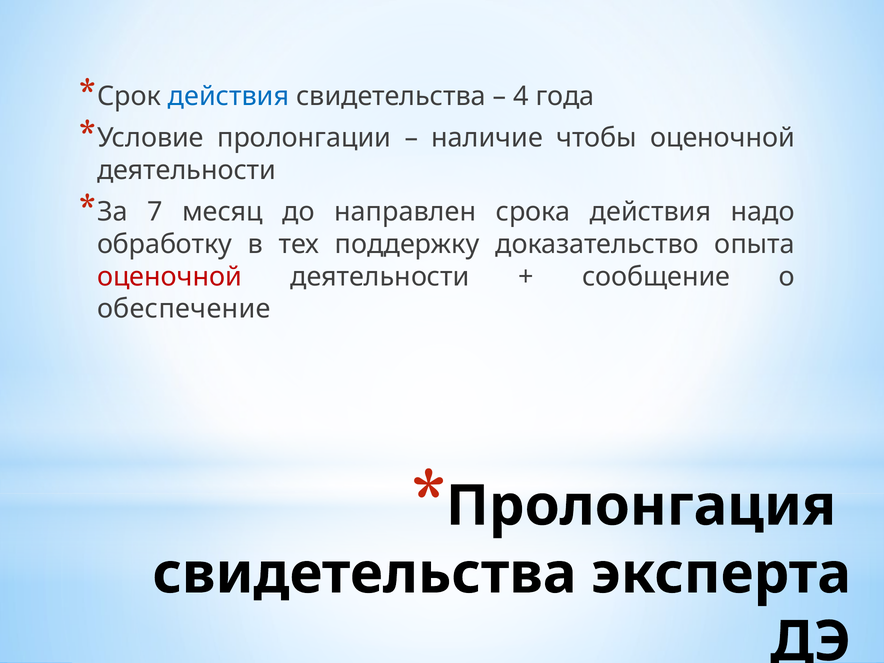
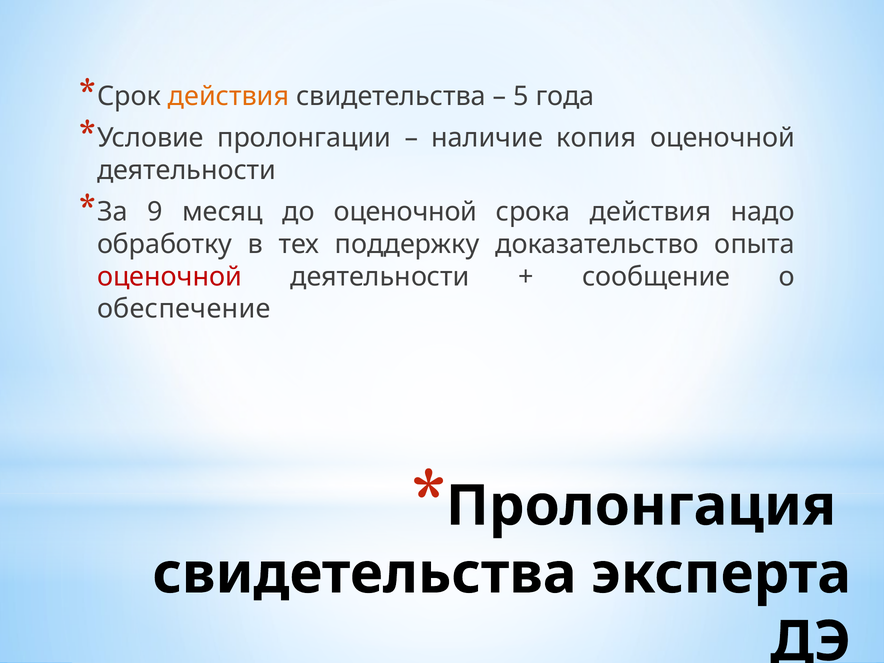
действия colour: blue -> orange (229, 96)
4: 4 -> 5 (521, 96)
чтобы: чтобы -> копия (596, 138)
7: 7 -> 9 (155, 212)
до направлен: направлен -> оценочной (405, 212)
